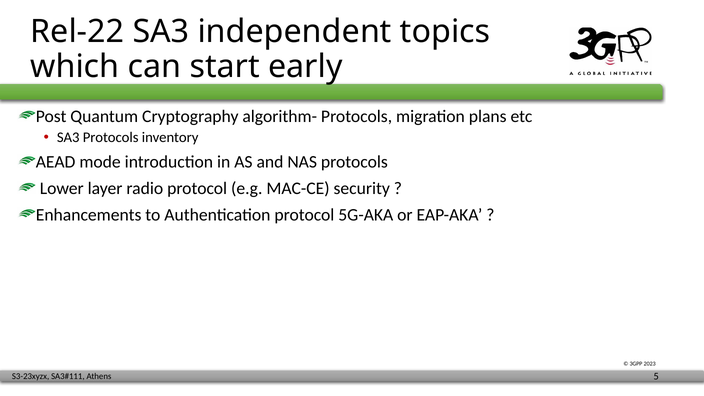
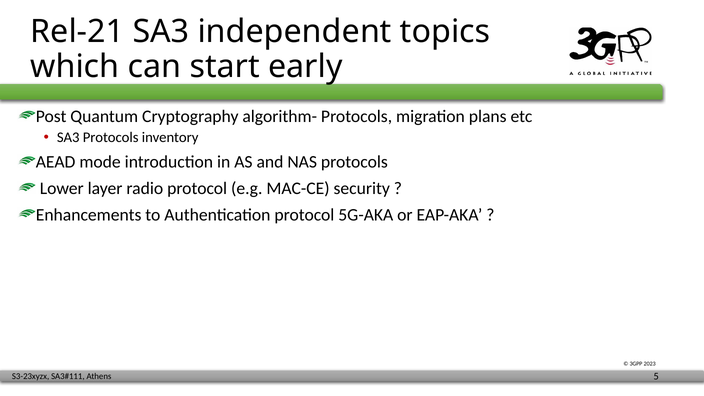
Rel-22: Rel-22 -> Rel-21 (77, 32)
